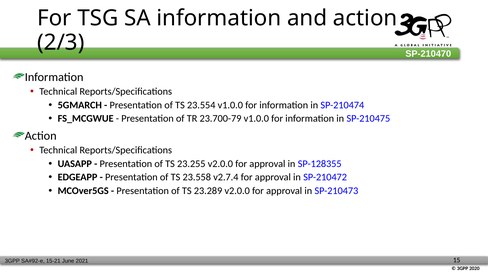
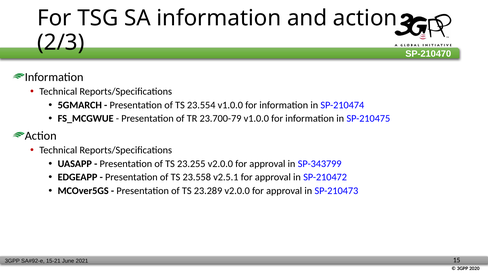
SP-128355: SP-128355 -> SP-343799 (320, 164)
v2.7.4: v2.7.4 -> v2.5.1 (226, 178)
